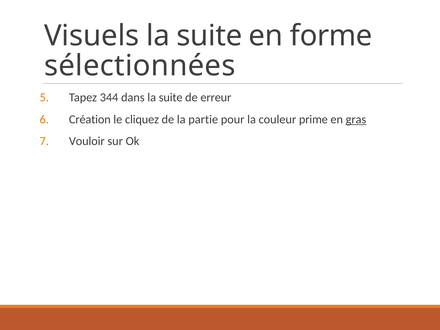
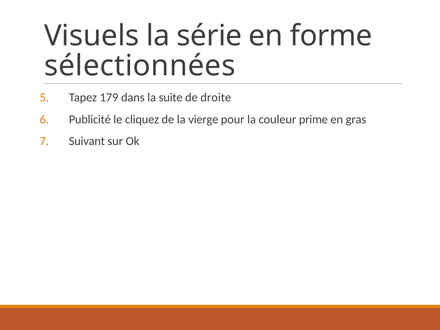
suite: suite -> série (209, 36)
344: 344 -> 179 (109, 98)
erreur: erreur -> droite (216, 98)
Création: Création -> Publicité (90, 119)
partie: partie -> vierge (203, 119)
gras underline: present -> none (356, 119)
Vouloir: Vouloir -> Suivant (87, 141)
